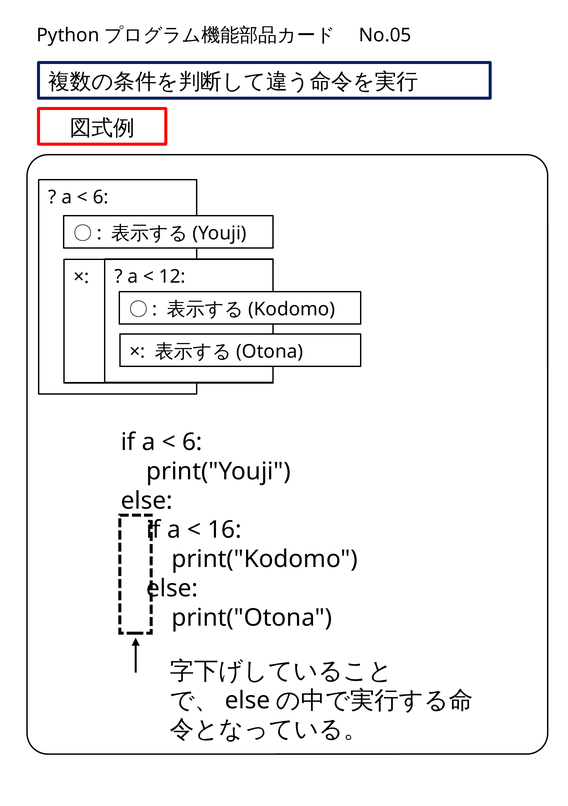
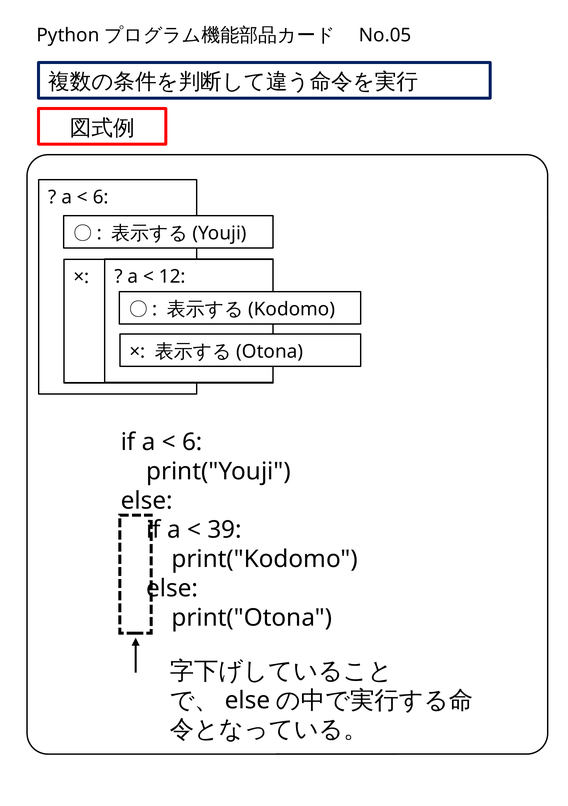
16: 16 -> 39 (225, 530)
